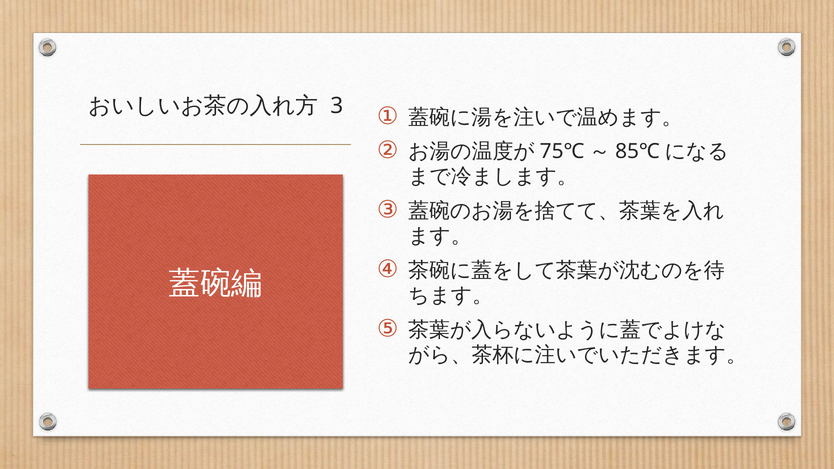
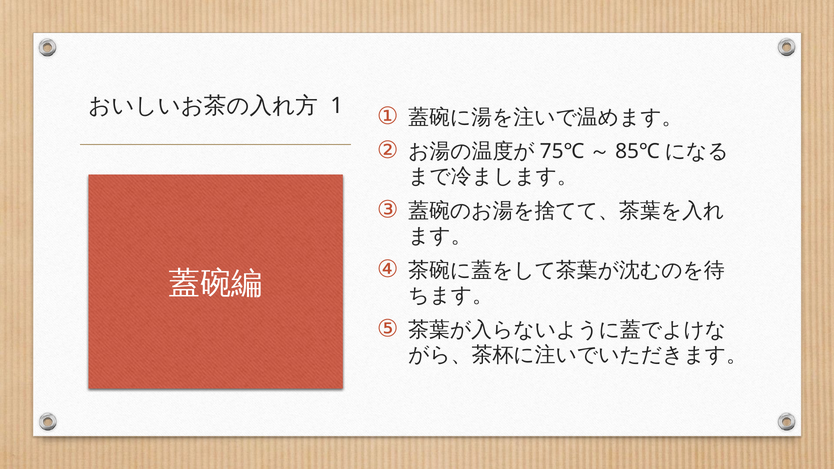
3: 3 -> 1 (337, 106)
